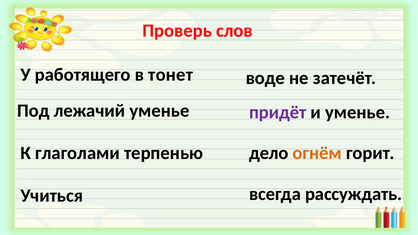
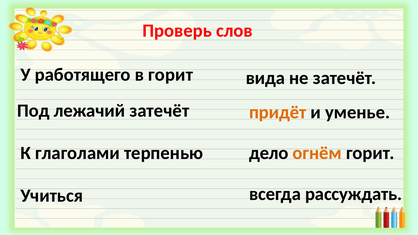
в тонет: тонет -> горит (171, 75)
воде: воде -> вида (265, 78)
лежачий уменье: уменье -> затечёт (159, 111)
придёт colour: purple -> orange (278, 112)
